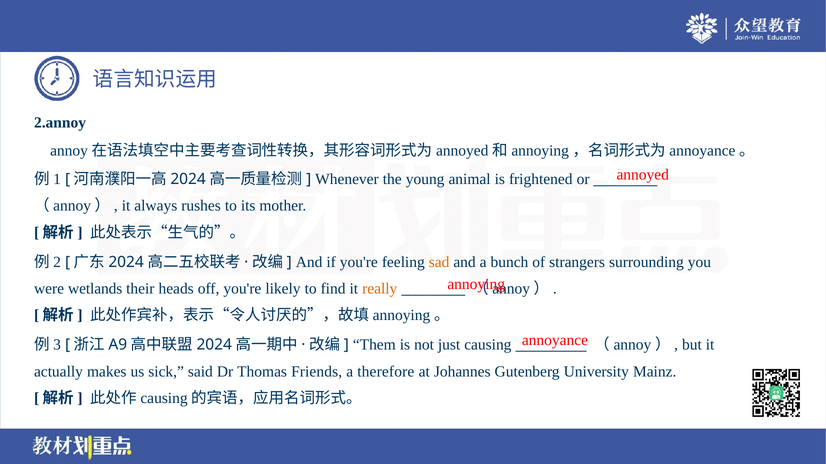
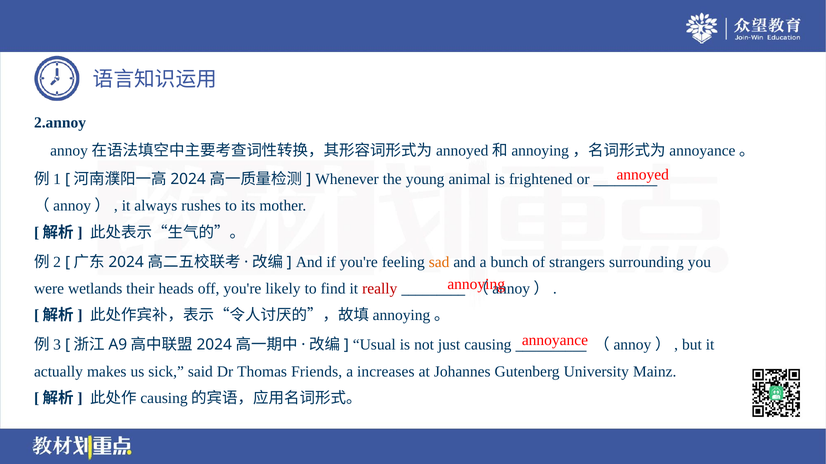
really colour: orange -> red (380, 289)
Them: Them -> Usual (374, 345)
therefore: therefore -> increases (386, 372)
